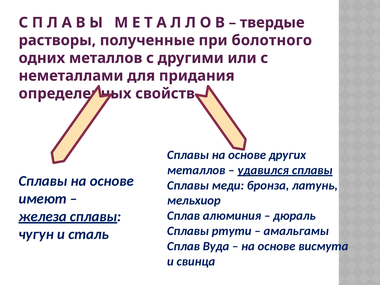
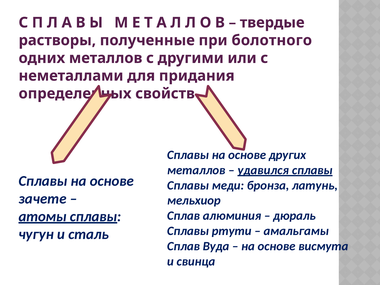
имеют: имеют -> зачете (43, 199)
железа: железа -> атомы (43, 216)
